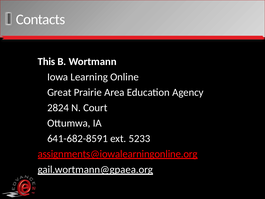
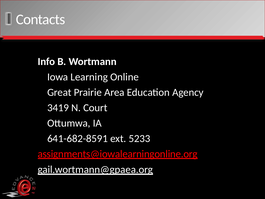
This: This -> Info (46, 61)
2824: 2824 -> 3419 (58, 108)
